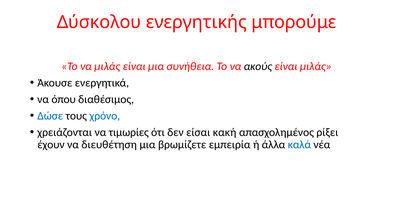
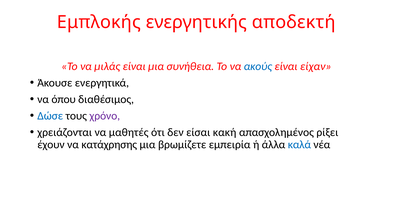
Δύσκολου: Δύσκολου -> Εμπλοκής (99, 22)
μπορούμε: μπορούμε -> αποδεκτή (294, 22)
ακούς colour: black -> blue (258, 66)
είναι μιλάς: μιλάς -> είχαν (316, 66)
χρόνο colour: blue -> purple (105, 116)
τιμωρίες: τιμωρίες -> μαθητές (129, 132)
διευθέτηση: διευθέτηση -> κατάχρησης (109, 145)
